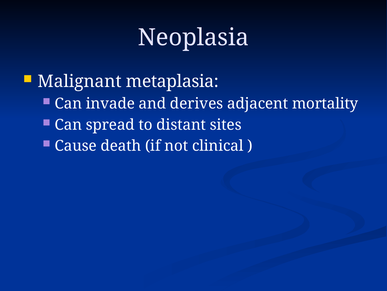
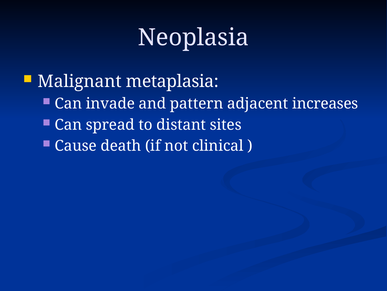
derives: derives -> pattern (197, 103)
mortality: mortality -> increases (325, 103)
